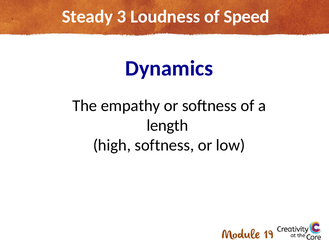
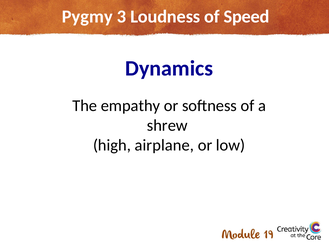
Steady: Steady -> Pygmy (87, 17)
length: length -> shrew (167, 125)
high softness: softness -> airplane (164, 145)
